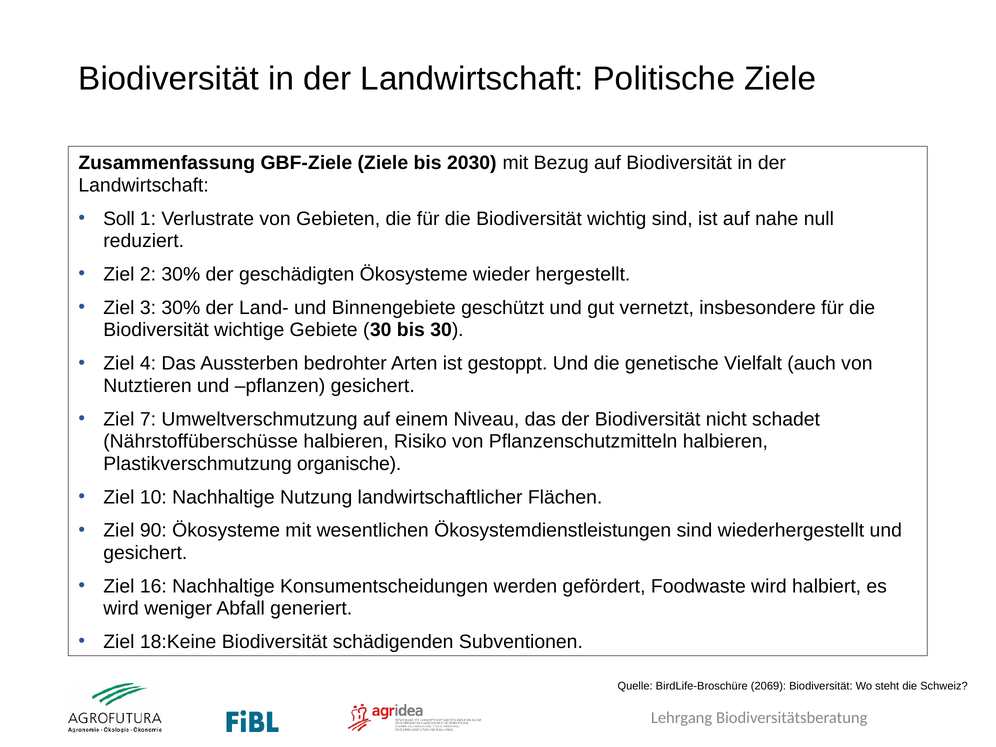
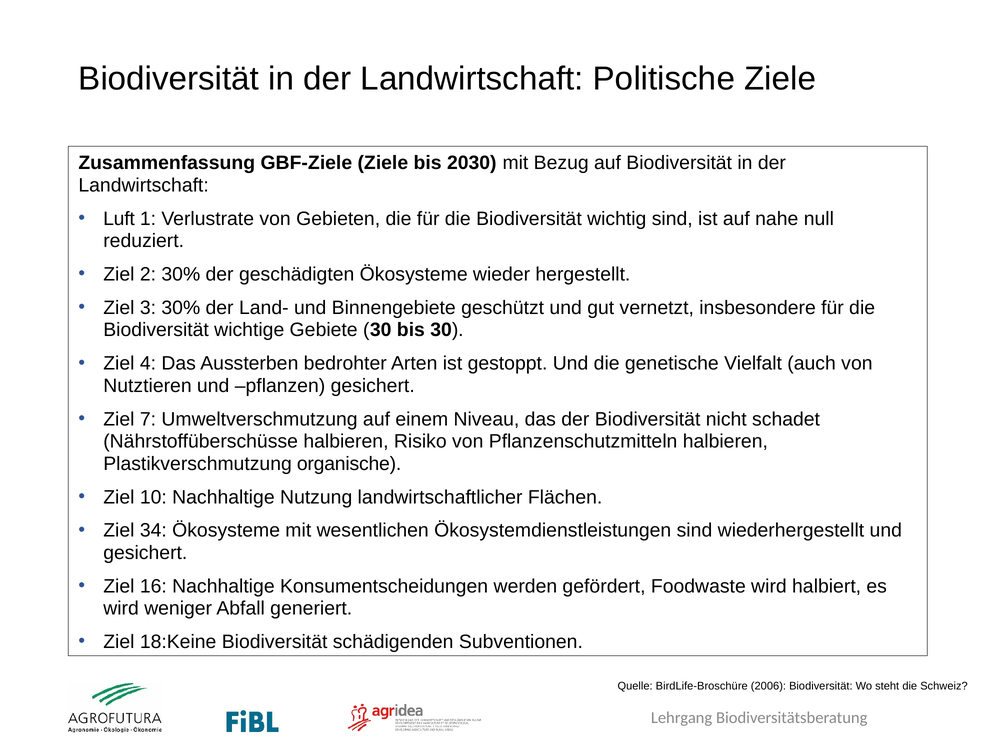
Soll: Soll -> Luft (119, 219)
90: 90 -> 34 (153, 531)
2069: 2069 -> 2006 (768, 686)
